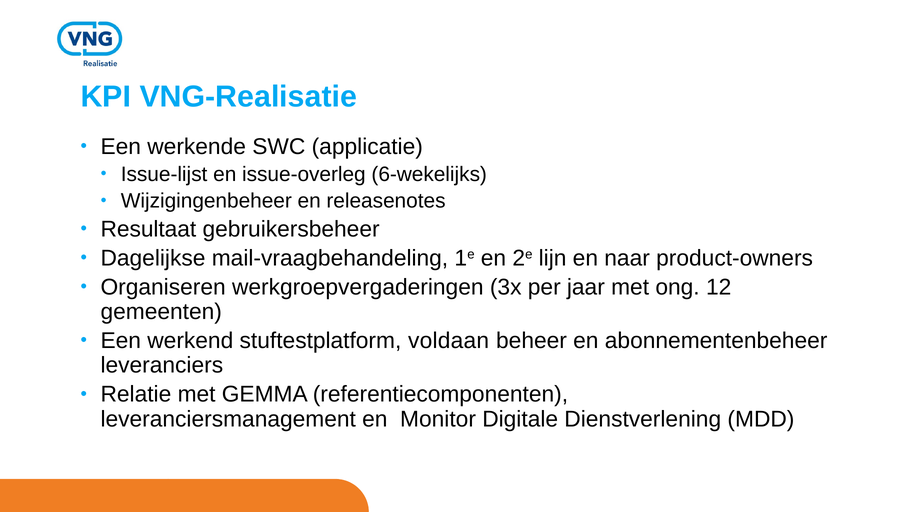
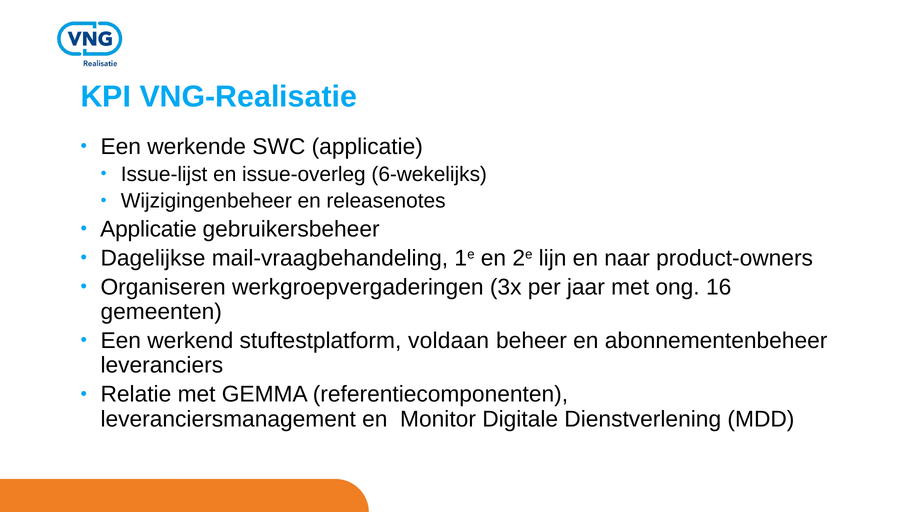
Resultaat: Resultaat -> Applicatie (149, 229)
12: 12 -> 16 (719, 287)
